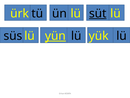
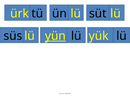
süt underline: present -> none (98, 13)
